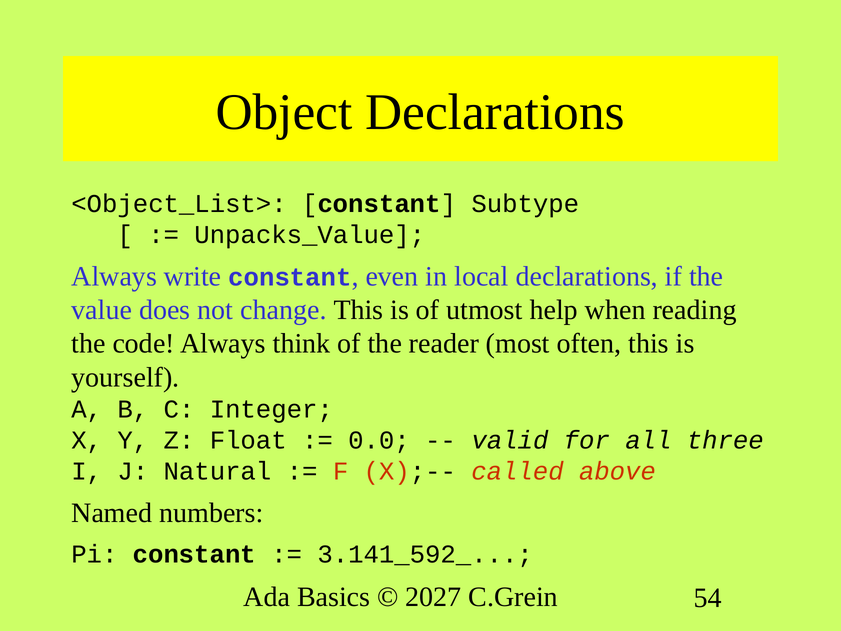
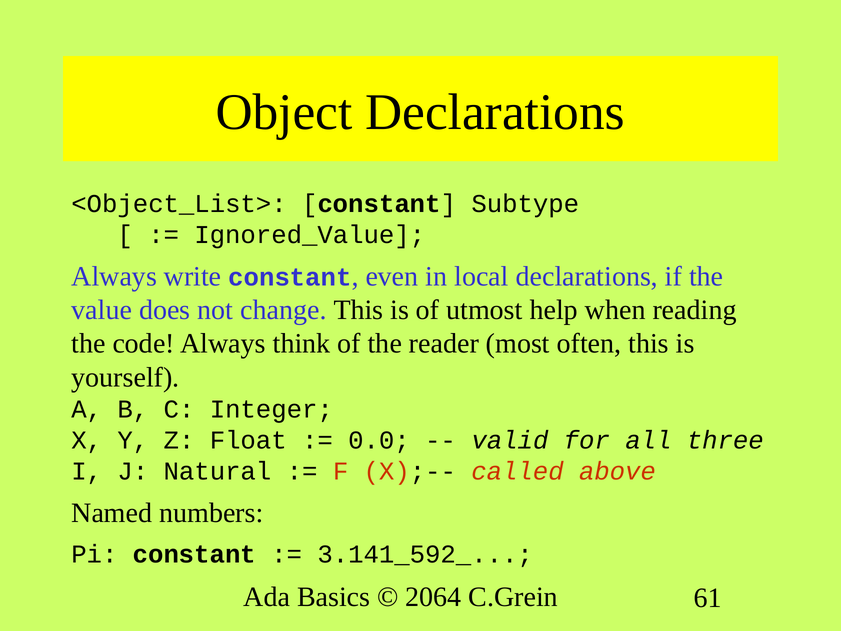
Unpacks_Value: Unpacks_Value -> Ignored_Value (310, 235)
2027: 2027 -> 2064 (433, 597)
54: 54 -> 61 (708, 598)
